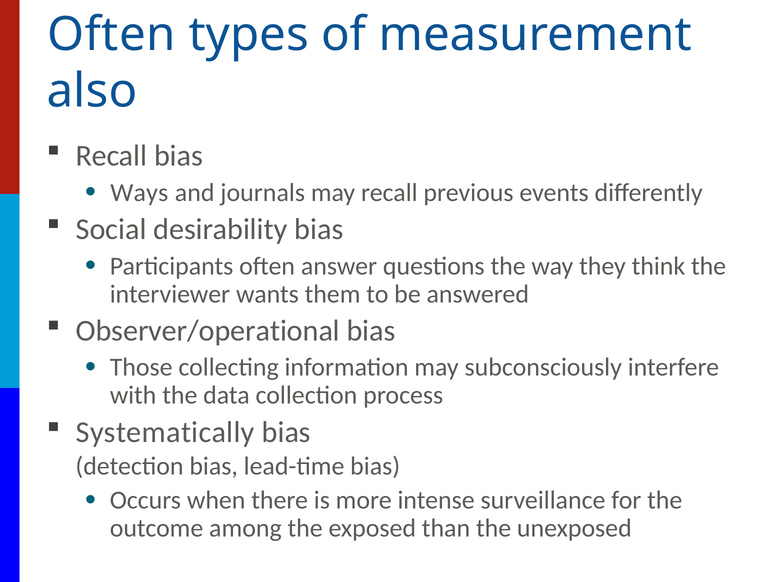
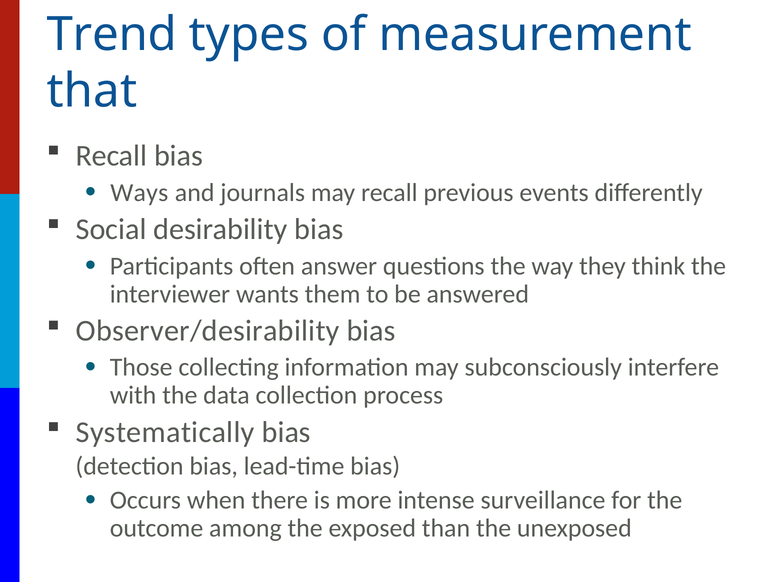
Often: Often -> Trend (112, 34)
also: also -> that (92, 91)
Observer/operational: Observer/operational -> Observer/desirability (208, 331)
